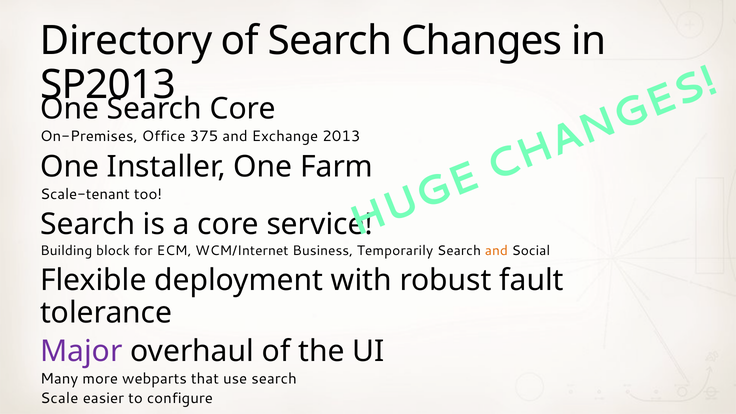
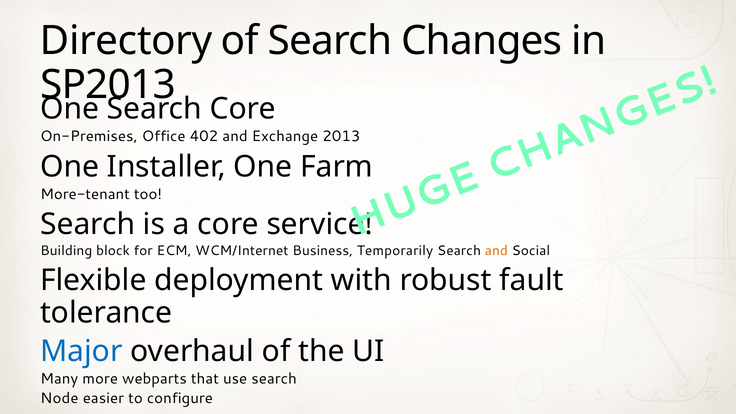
375: 375 -> 402 (204, 136)
Scale-tenant: Scale-tenant -> More-tenant (85, 194)
Major colour: purple -> blue (81, 351)
Scale: Scale -> Node (59, 398)
